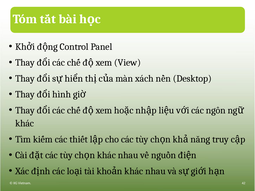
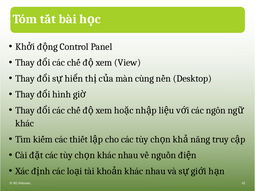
xách: xách -> cùng (144, 79)
